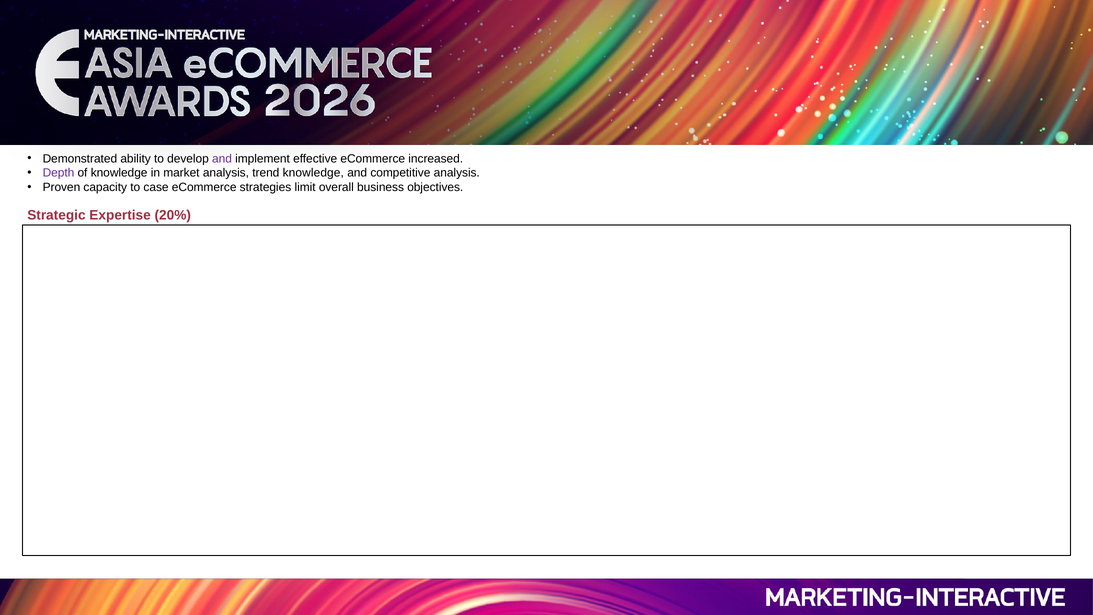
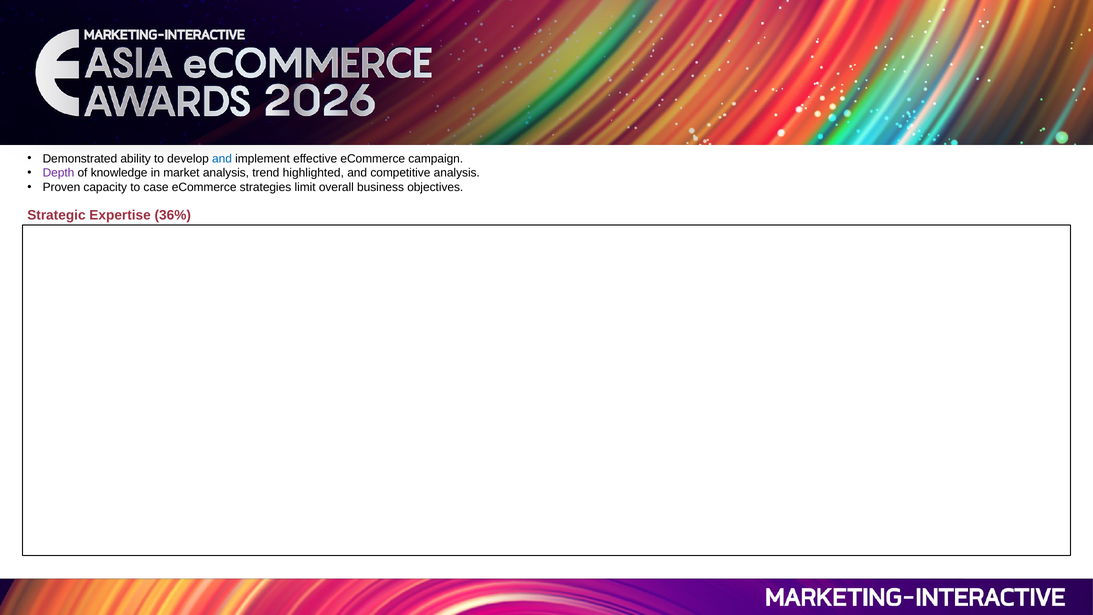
and colour: purple -> blue (222, 159)
increased: increased -> campaign (436, 159)
trend knowledge: knowledge -> highlighted (313, 173)
20%: 20% -> 36% (173, 215)
